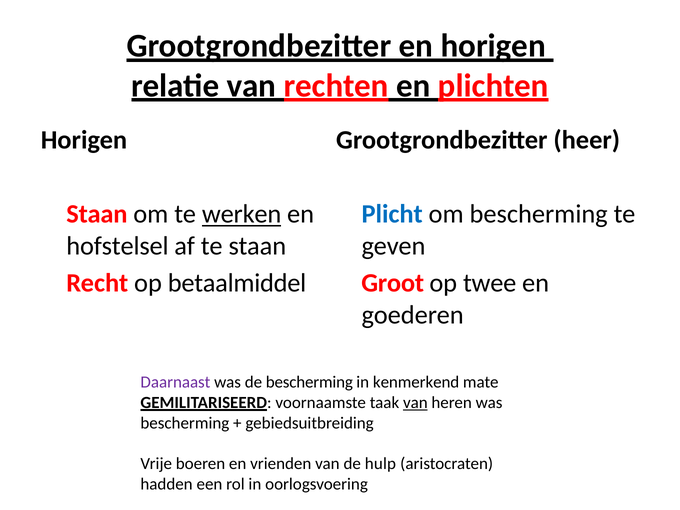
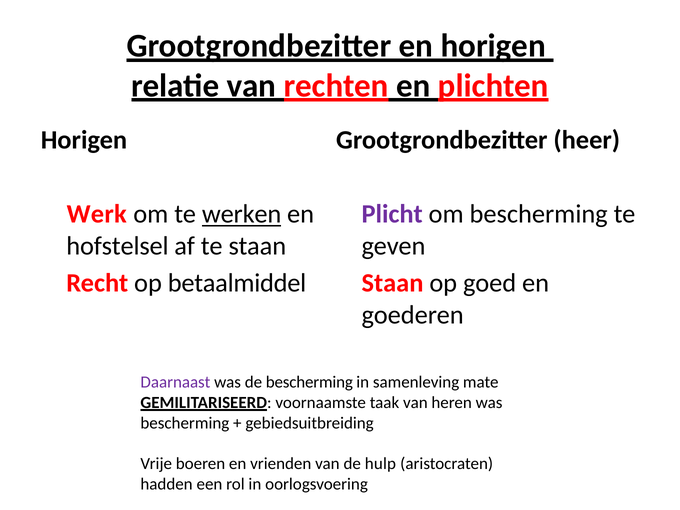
Staan: Staan -> Werk (97, 214)
Plicht colour: blue -> purple (392, 214)
Groot: Groot -> Staan (393, 283)
twee: twee -> goed (490, 283)
kenmerkend: kenmerkend -> samenleving (416, 382)
van underline: present -> none (415, 403)
